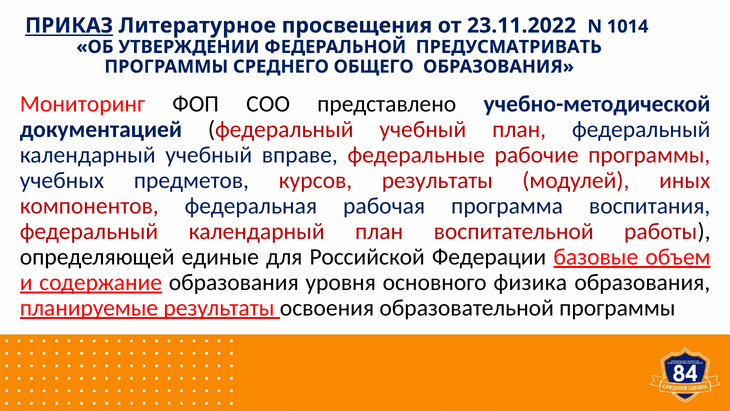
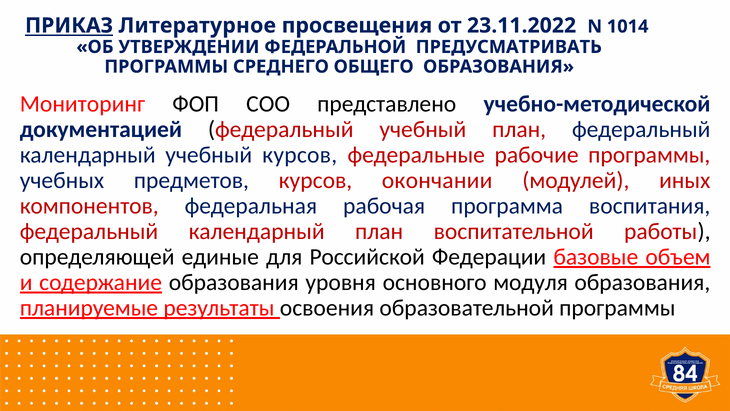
учебный вправе: вправе -> курсов (300, 155)
курсов результаты: результаты -> окончании (437, 180)
физика: физика -> модуля (531, 282)
